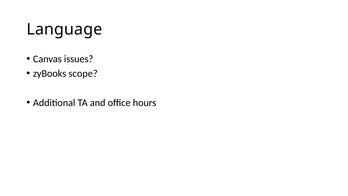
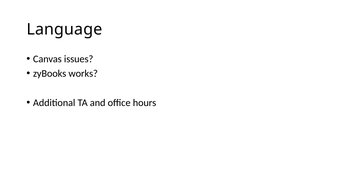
scope: scope -> works (83, 73)
